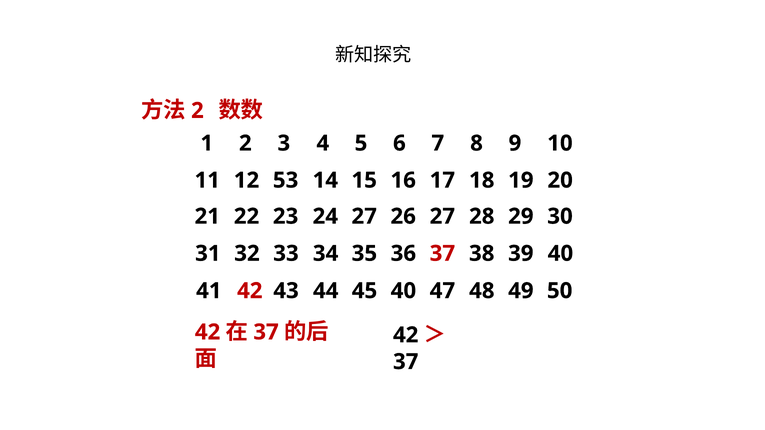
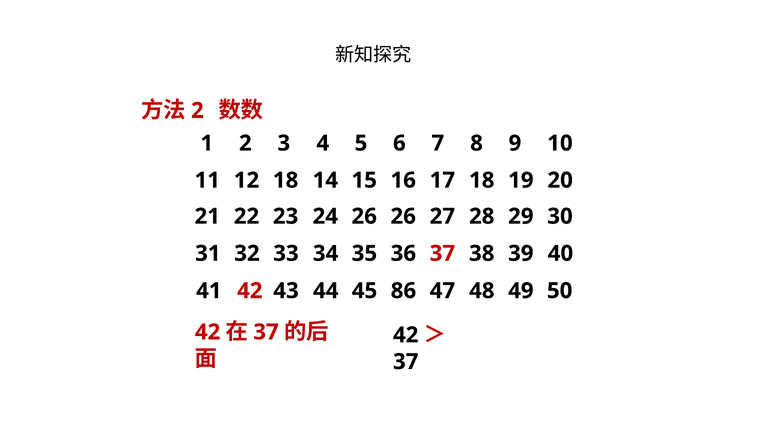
12 53: 53 -> 18 (286, 180)
24 27: 27 -> 26 (364, 217)
45 40: 40 -> 86 (403, 291)
